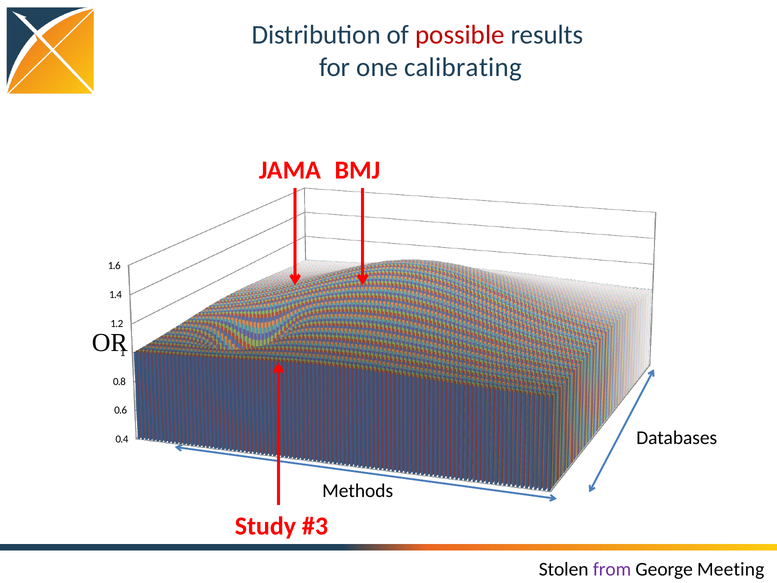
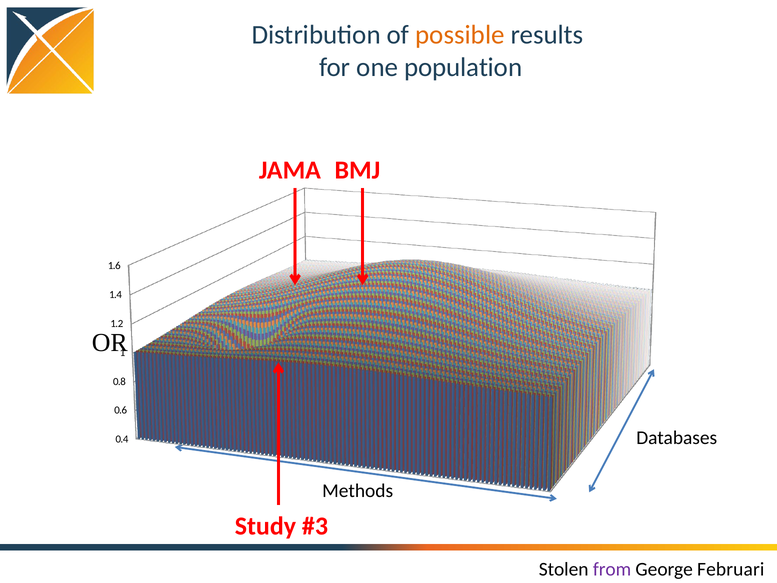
possible colour: red -> orange (460, 35)
calibrating: calibrating -> population (463, 67)
Meeting: Meeting -> Februari (731, 569)
